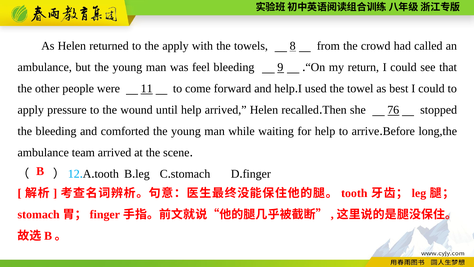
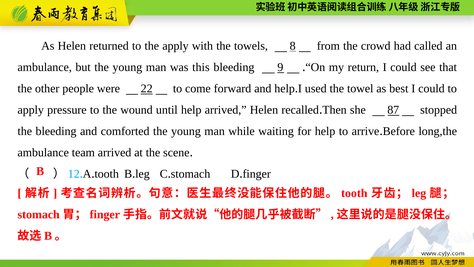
feel: feel -> this (201, 67)
11: 11 -> 22 (147, 89)
76: 76 -> 87 (393, 110)
